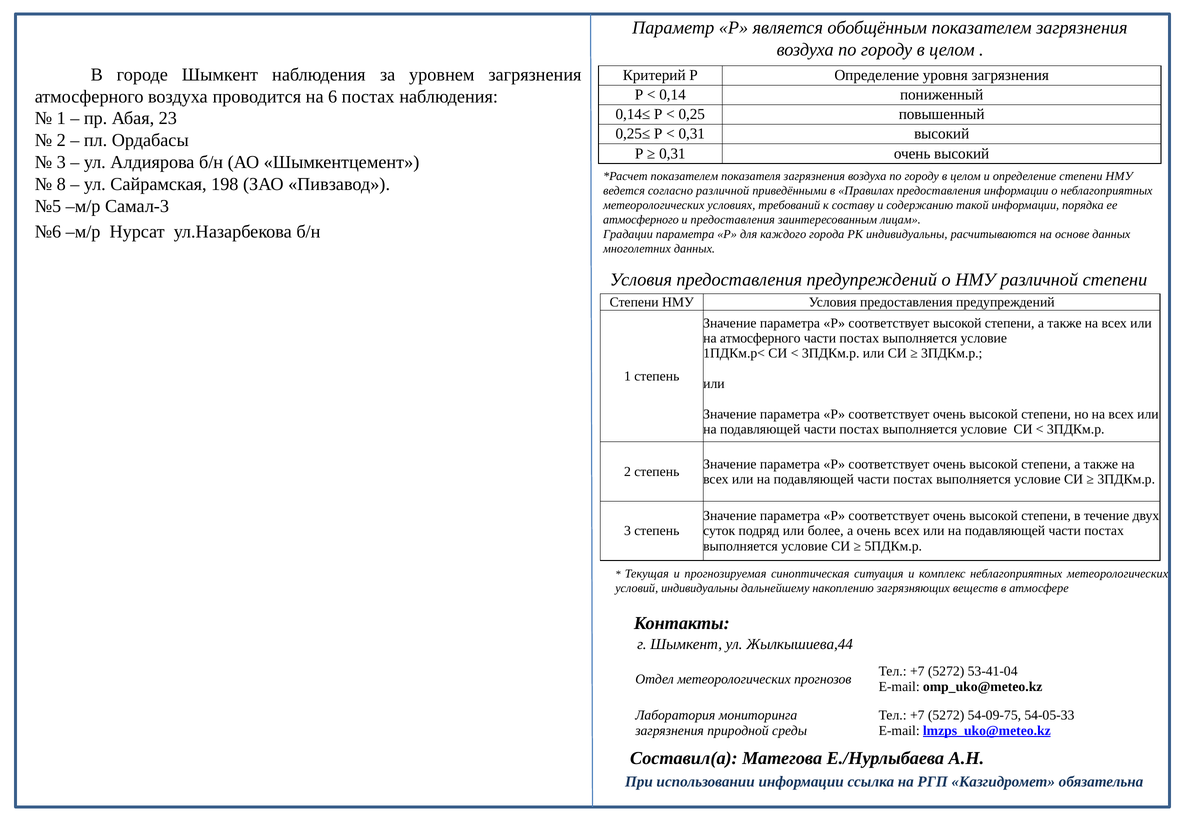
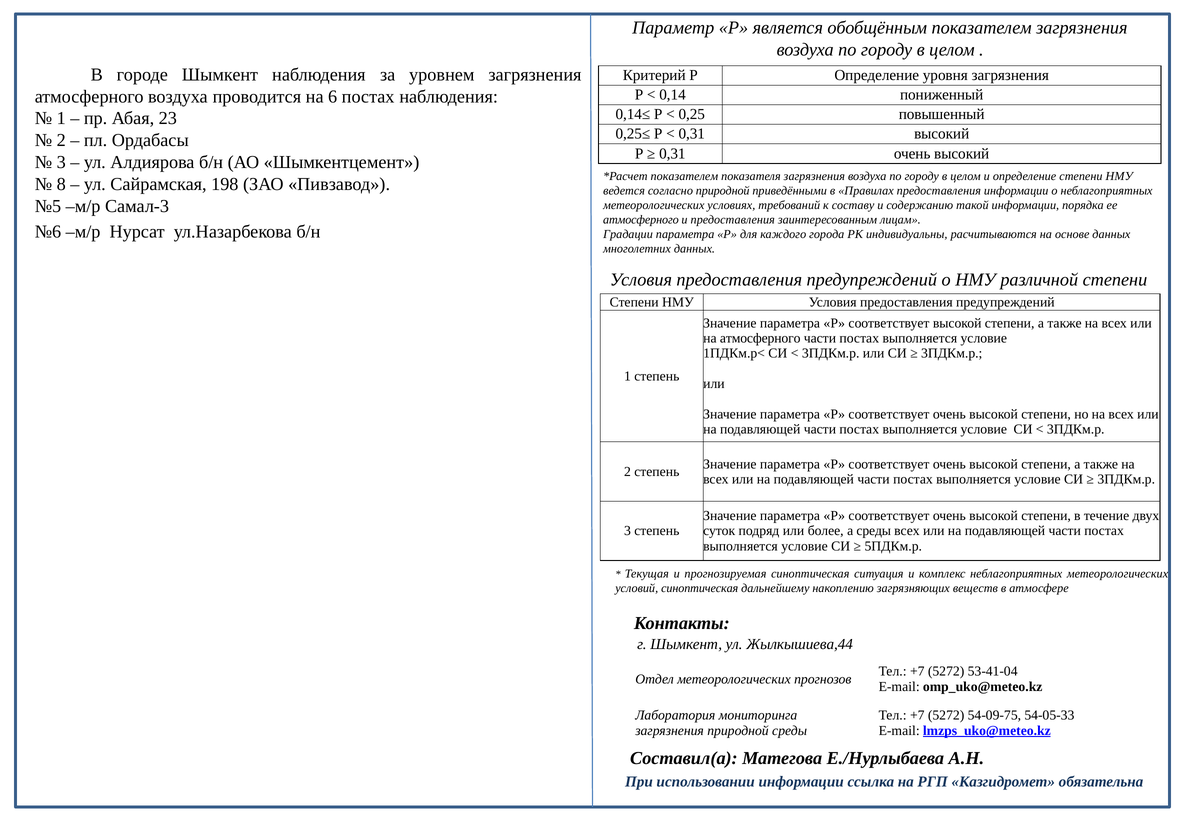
согласно различной: различной -> природной (723, 191)
а очень: очень -> среды (874, 531)
условий индивидуальны: индивидуальны -> синоптическая (700, 588)
